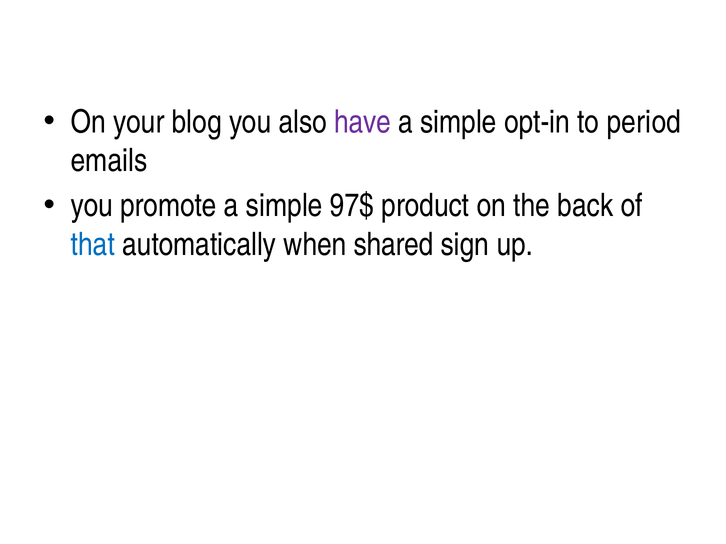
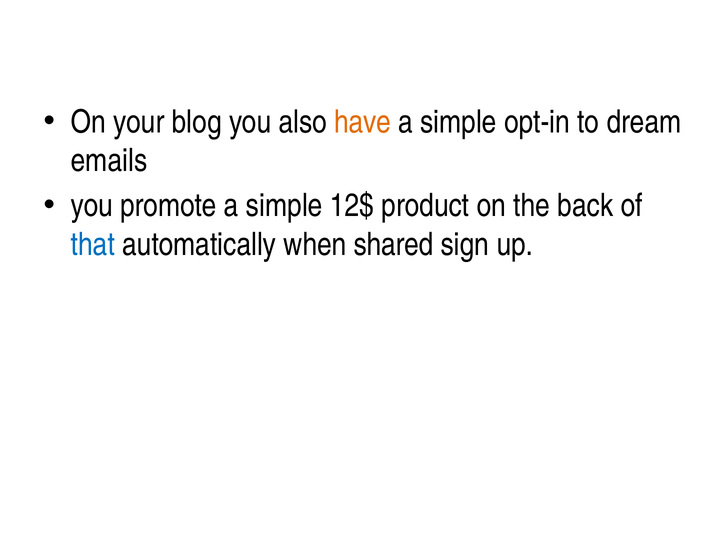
have colour: purple -> orange (363, 122)
period: period -> dream (644, 122)
97$: 97$ -> 12$ (352, 206)
